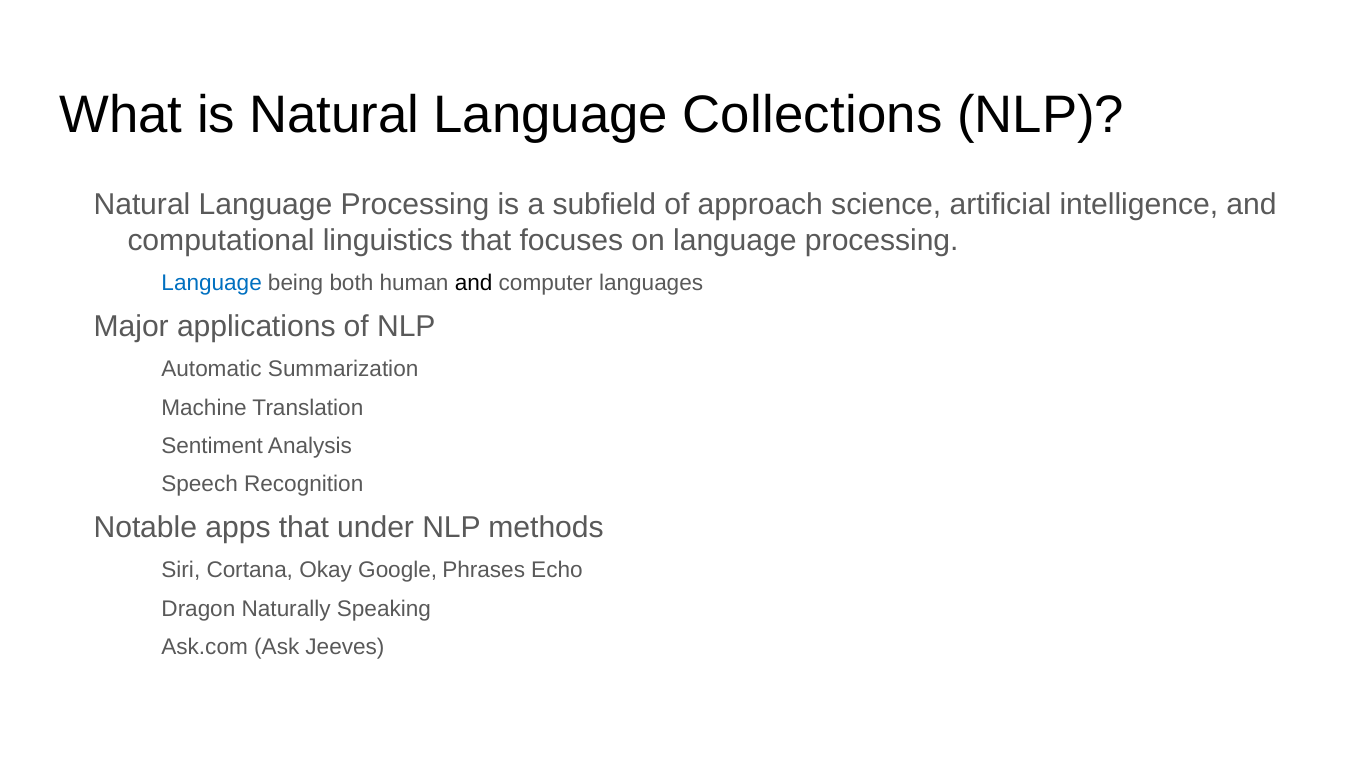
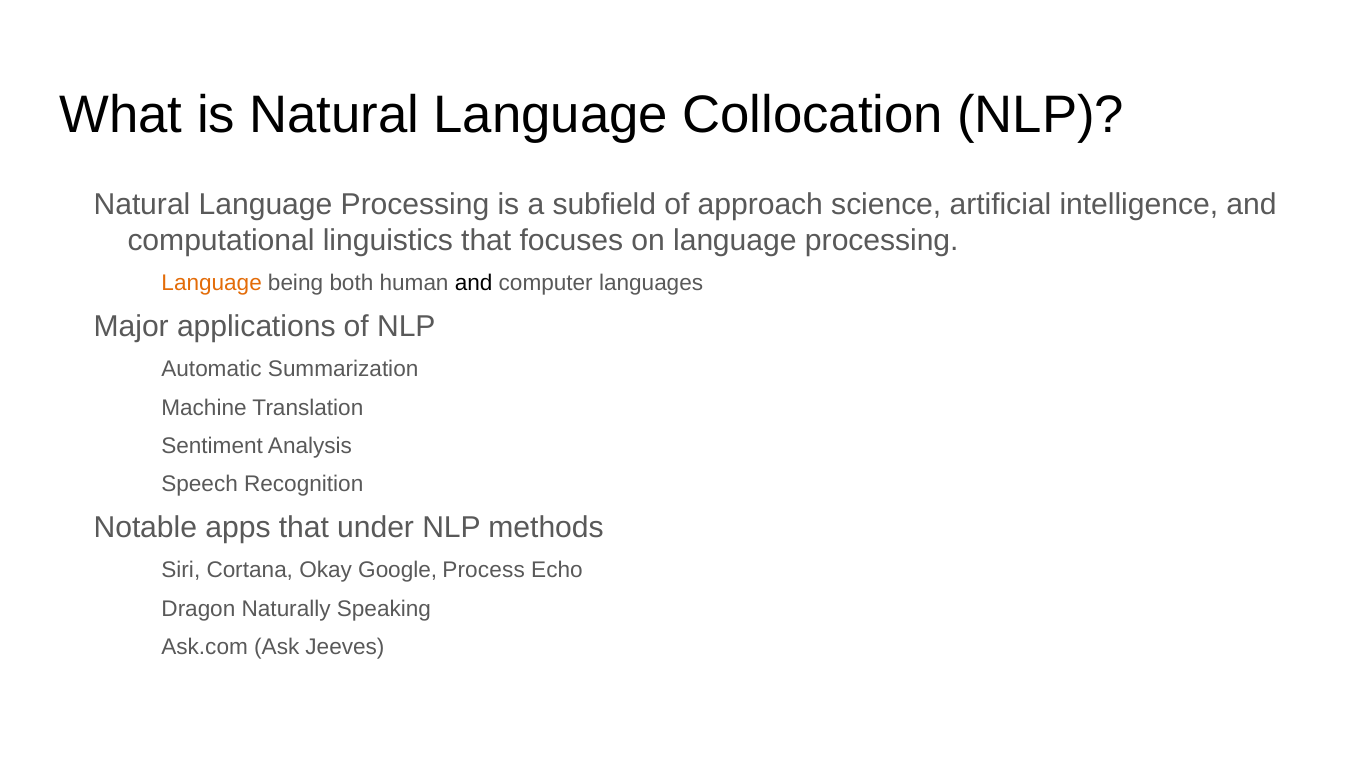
Collections: Collections -> Collocation (813, 115)
Language colour: blue -> orange (212, 283)
Phrases: Phrases -> Process (484, 570)
